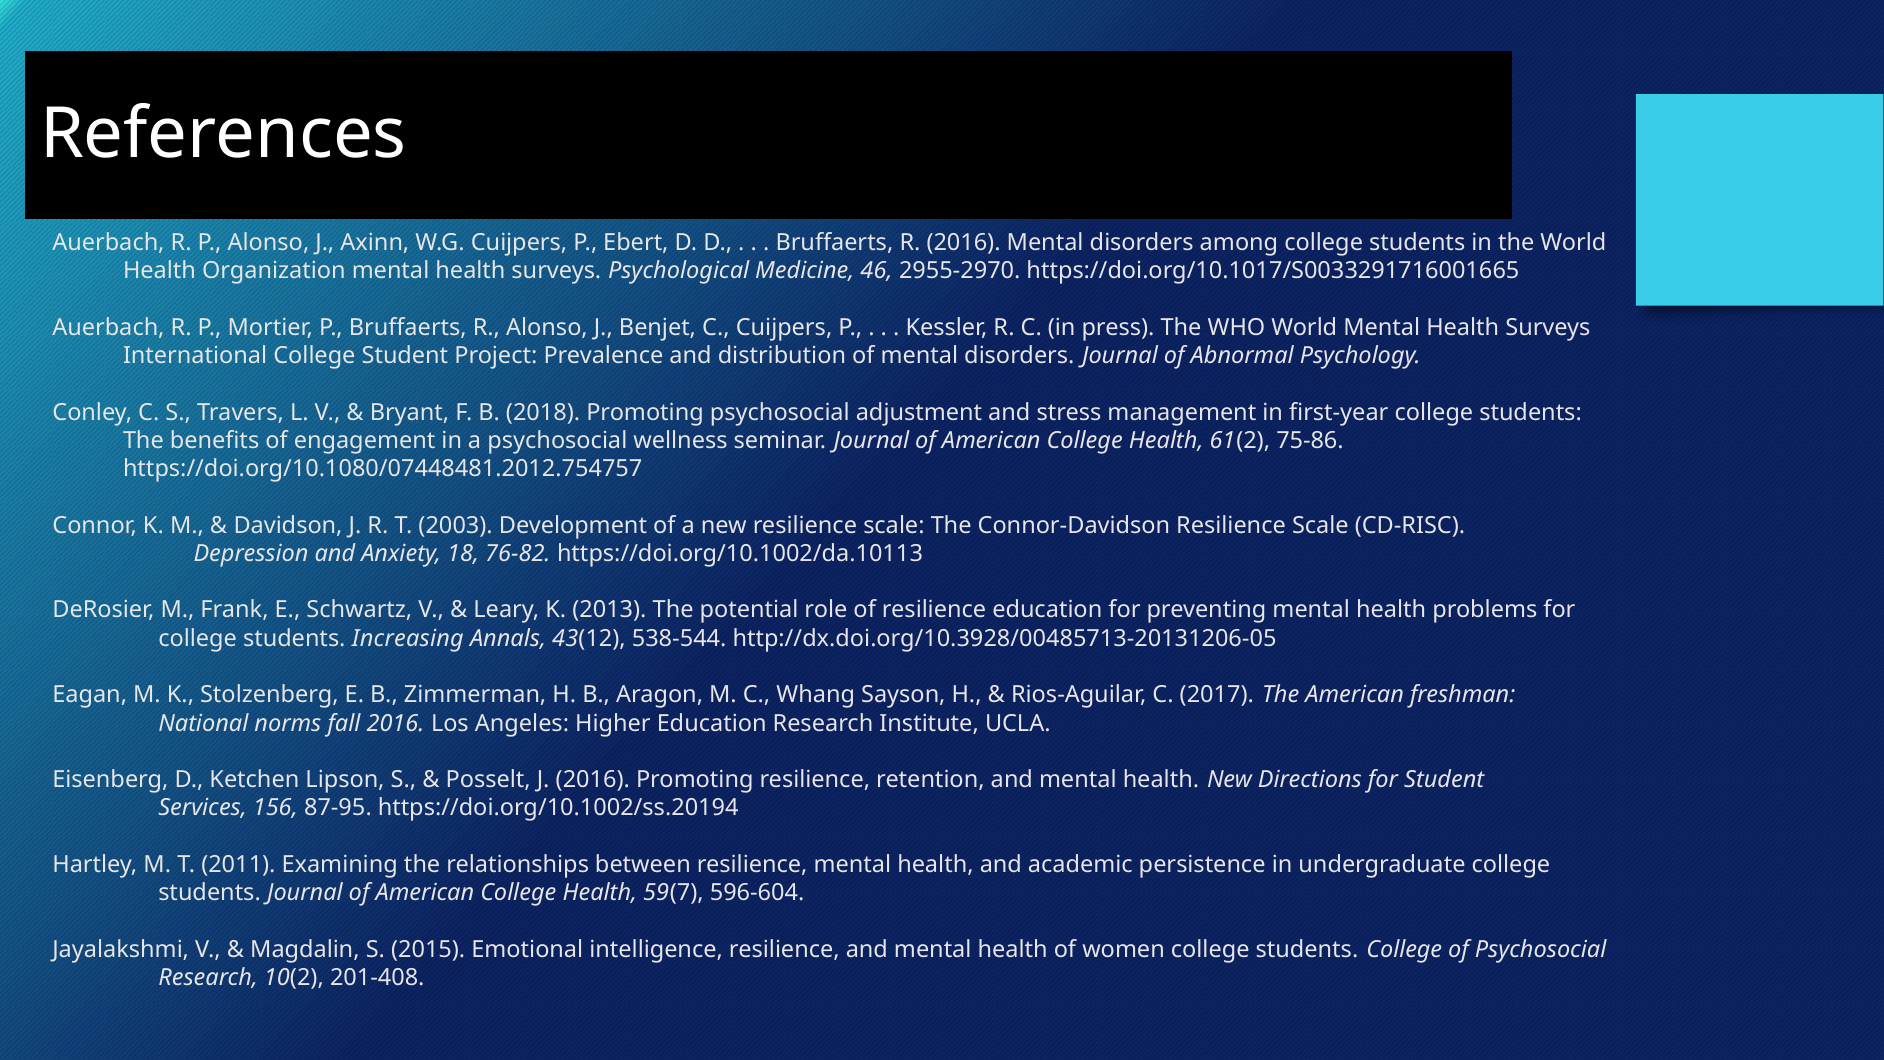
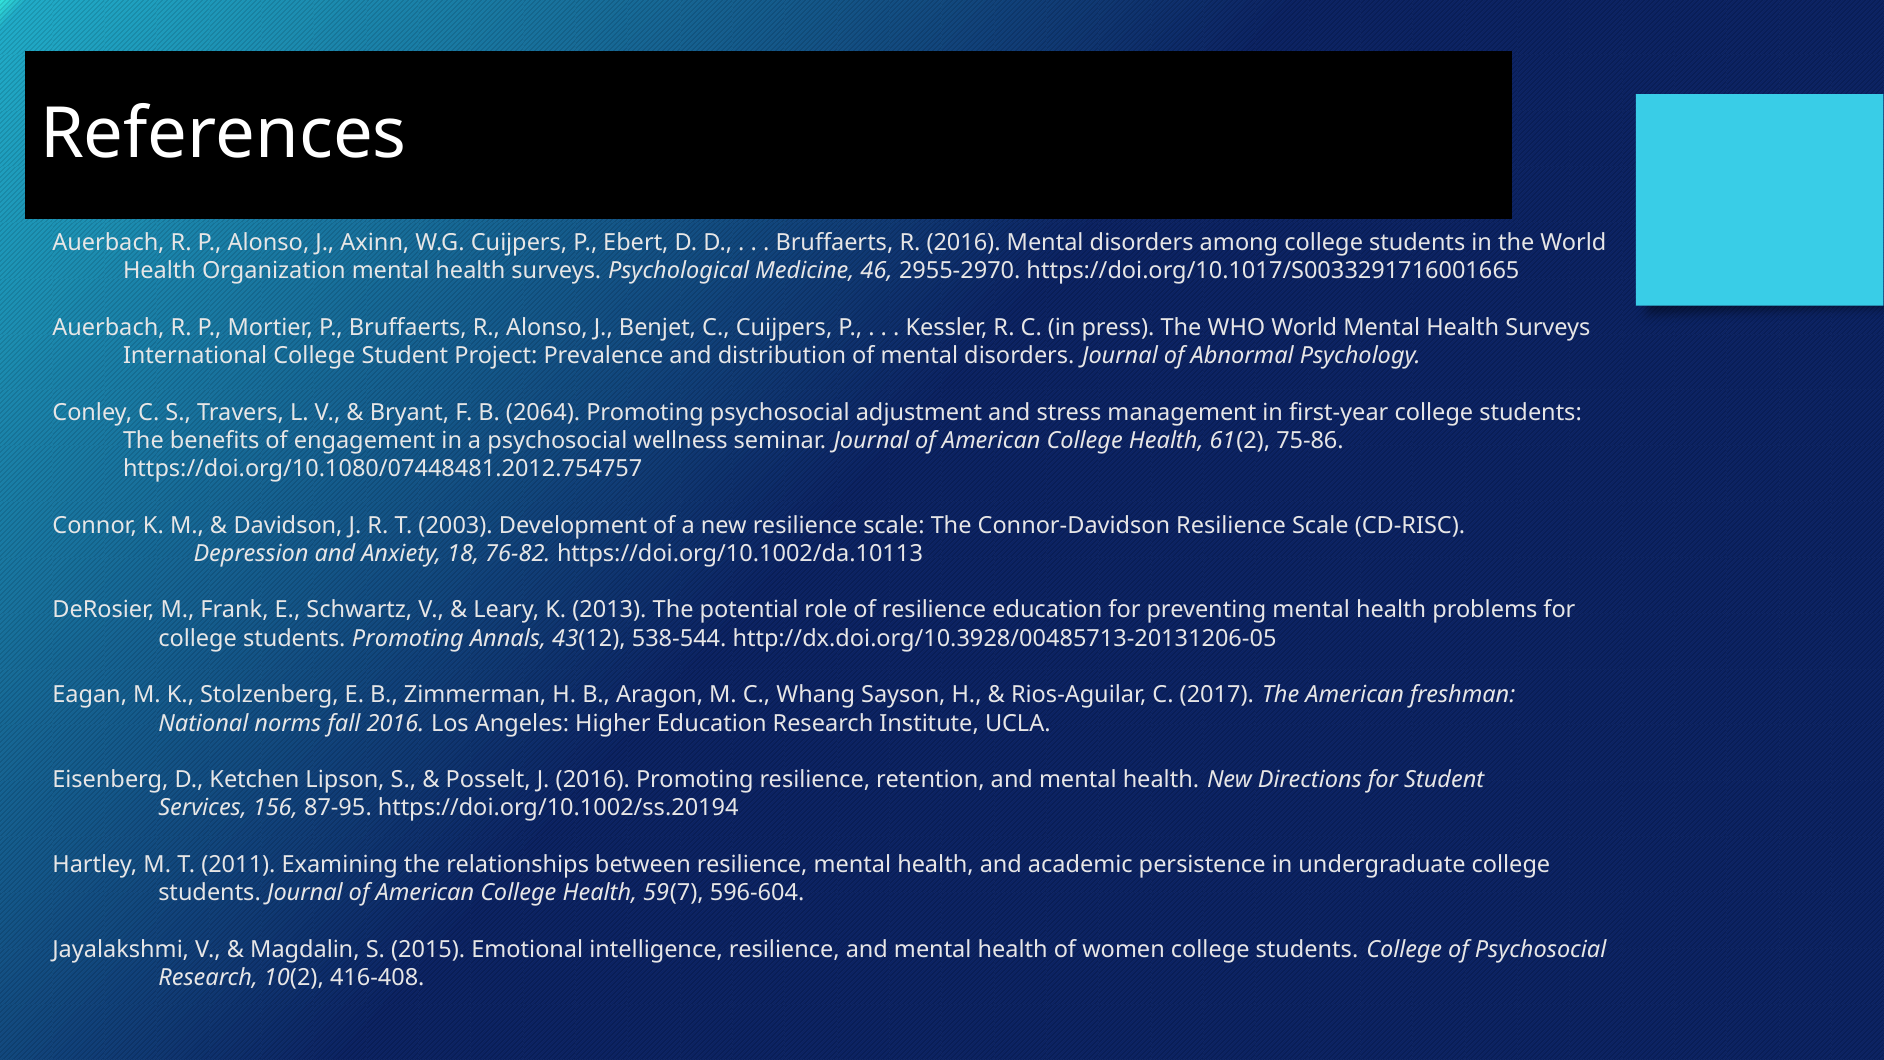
2018: 2018 -> 2064 (543, 412)
students Increasing: Increasing -> Promoting (408, 638)
201-408: 201-408 -> 416-408 (377, 977)
